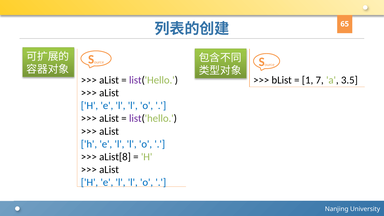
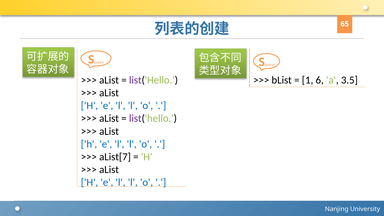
7: 7 -> 6 (320, 80)
aList[8: aList[8 -> aList[7 (115, 157)
